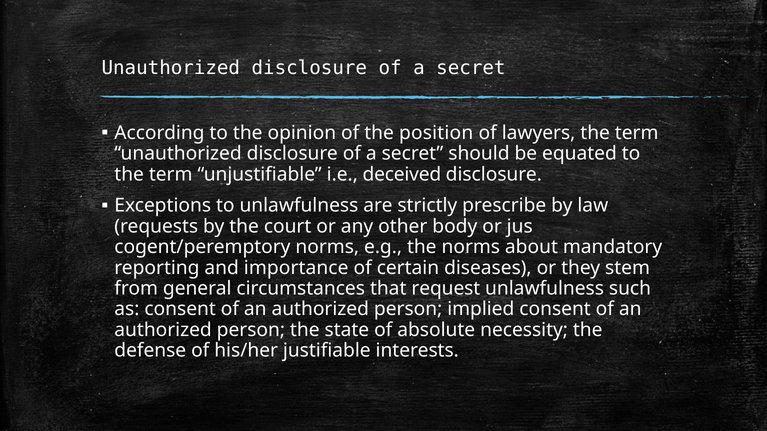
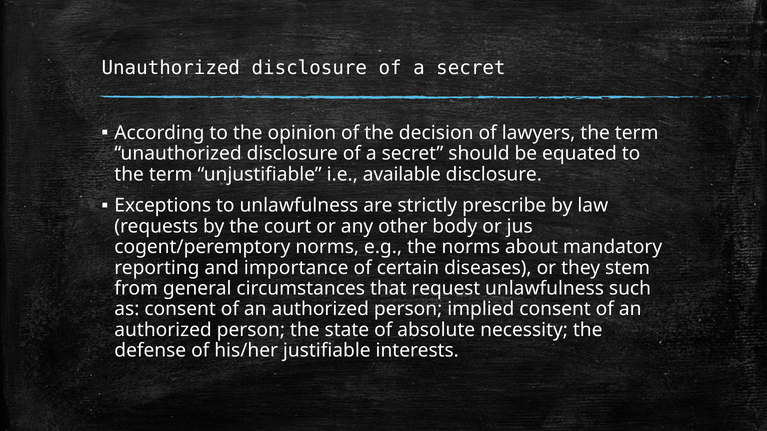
position: position -> decision (436, 133)
deceived: deceived -> available (402, 174)
